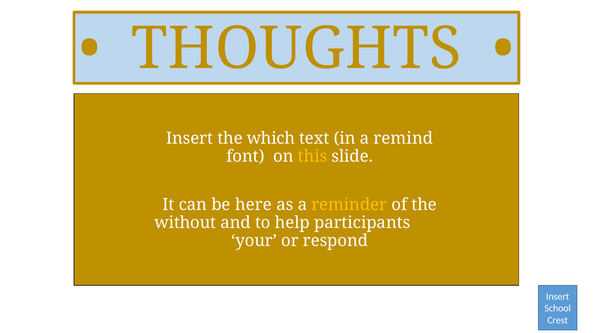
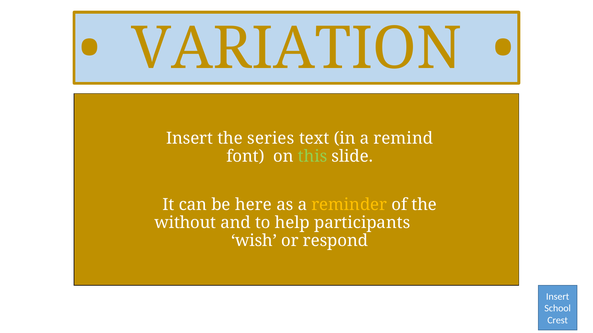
THOUGHTS: THOUGHTS -> VARIATION (296, 49)
which: which -> series (271, 139)
this colour: yellow -> light green (313, 157)
your: your -> wish (254, 241)
